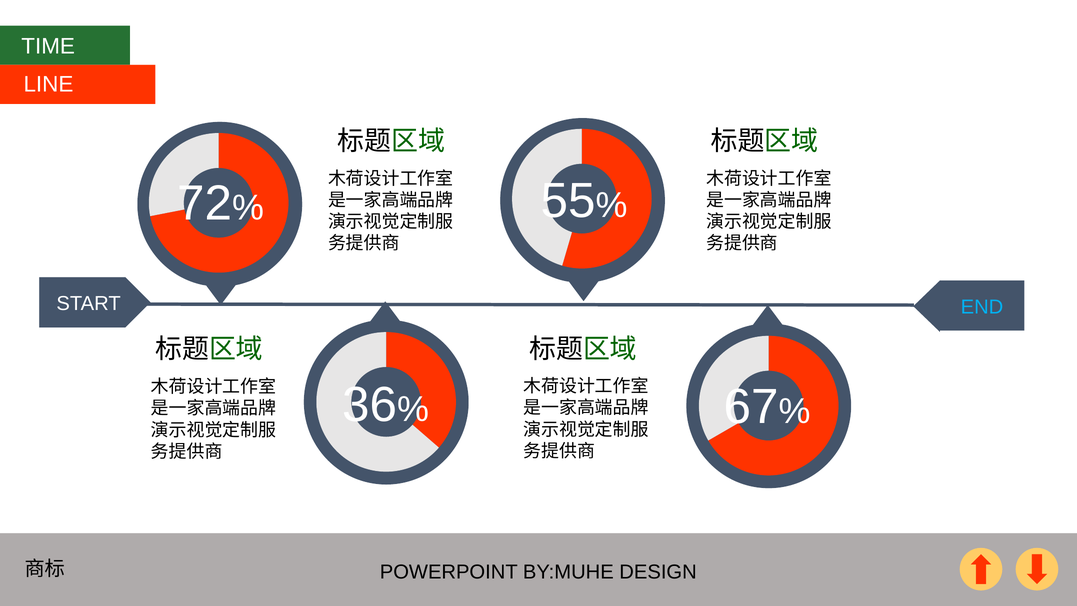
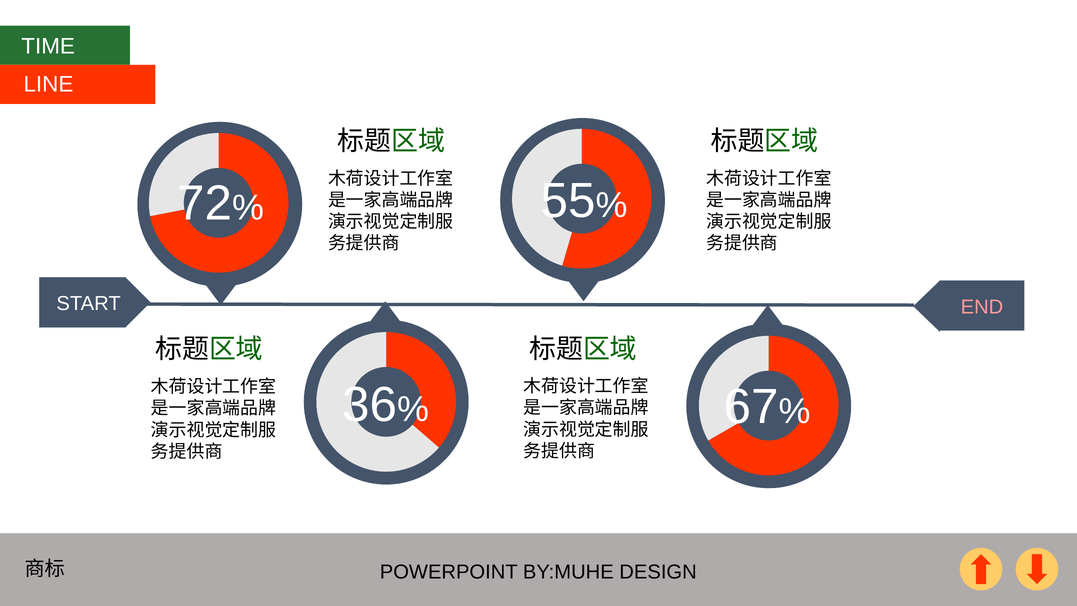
END colour: light blue -> pink (982, 307)
